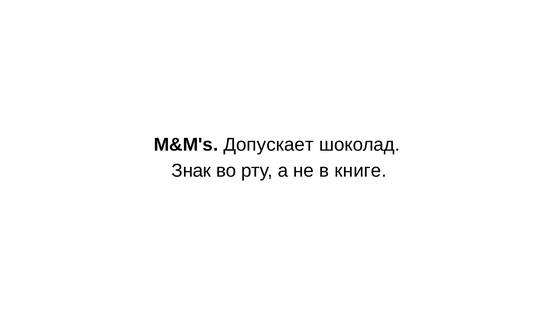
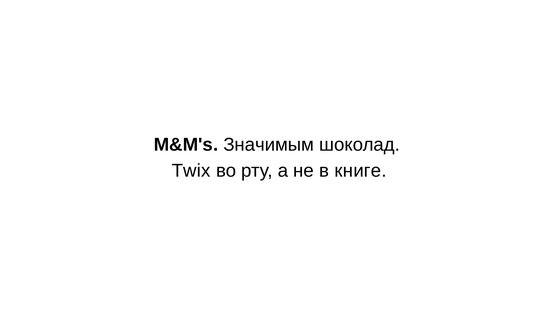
Допускает: Допускает -> Значимым (269, 145)
Знак: Знак -> Тwix (191, 171)
